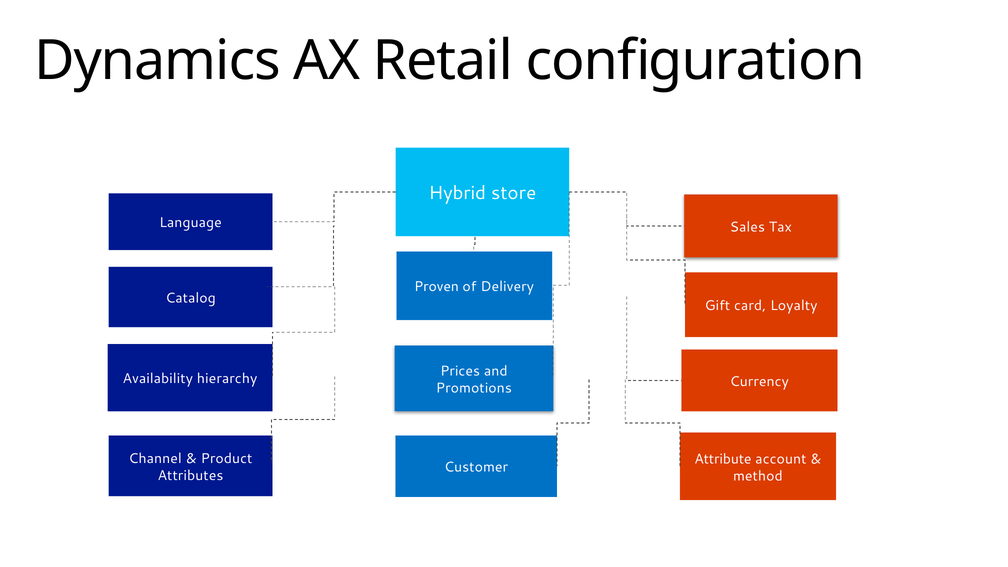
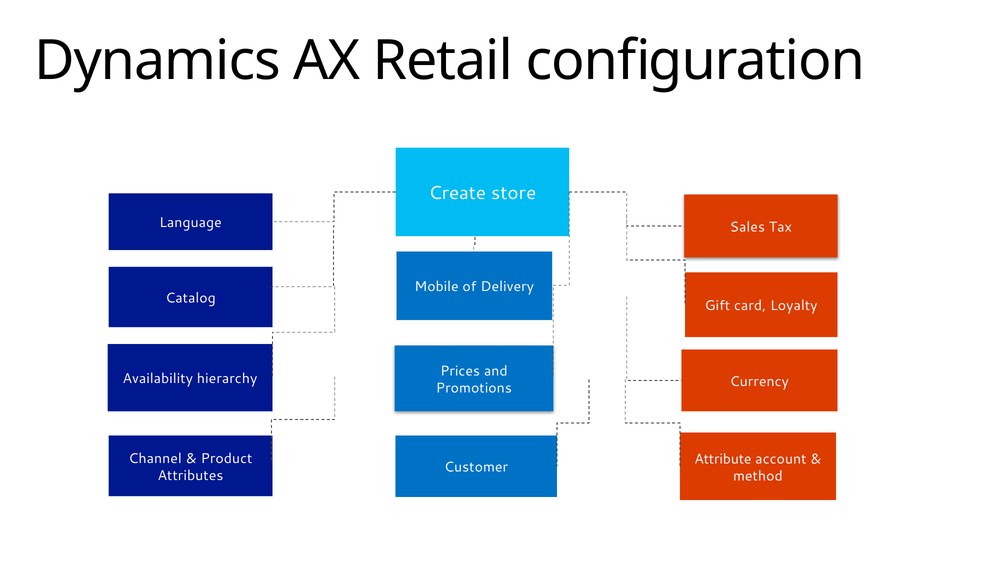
Hybrid: Hybrid -> Create (457, 193)
Proven: Proven -> Mobile (436, 287)
